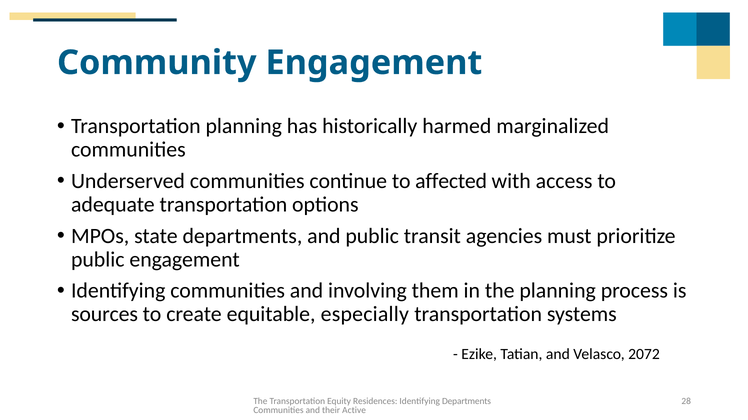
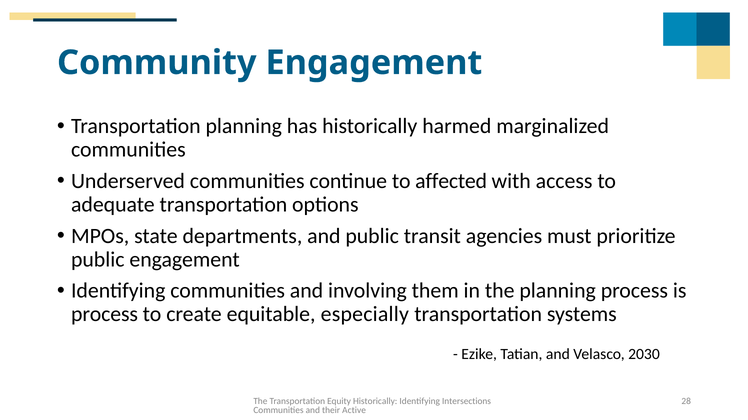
sources: sources -> process (105, 315)
2072: 2072 -> 2030 (644, 355)
Equity Residences: Residences -> Historically (375, 402)
Identifying Departments: Departments -> Intersections (467, 402)
